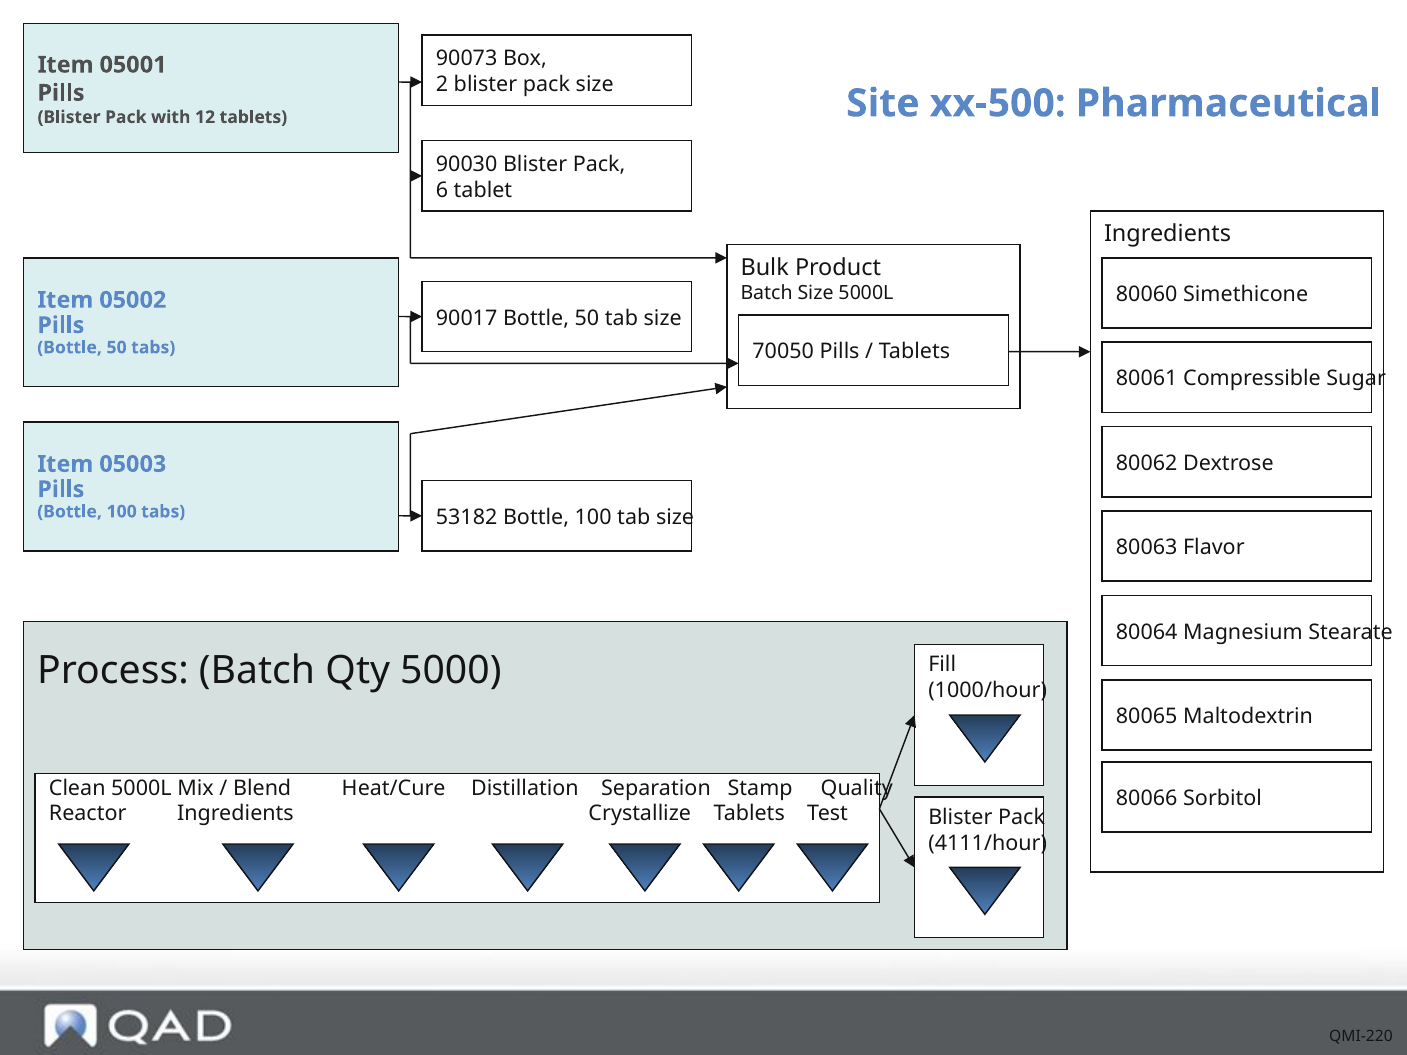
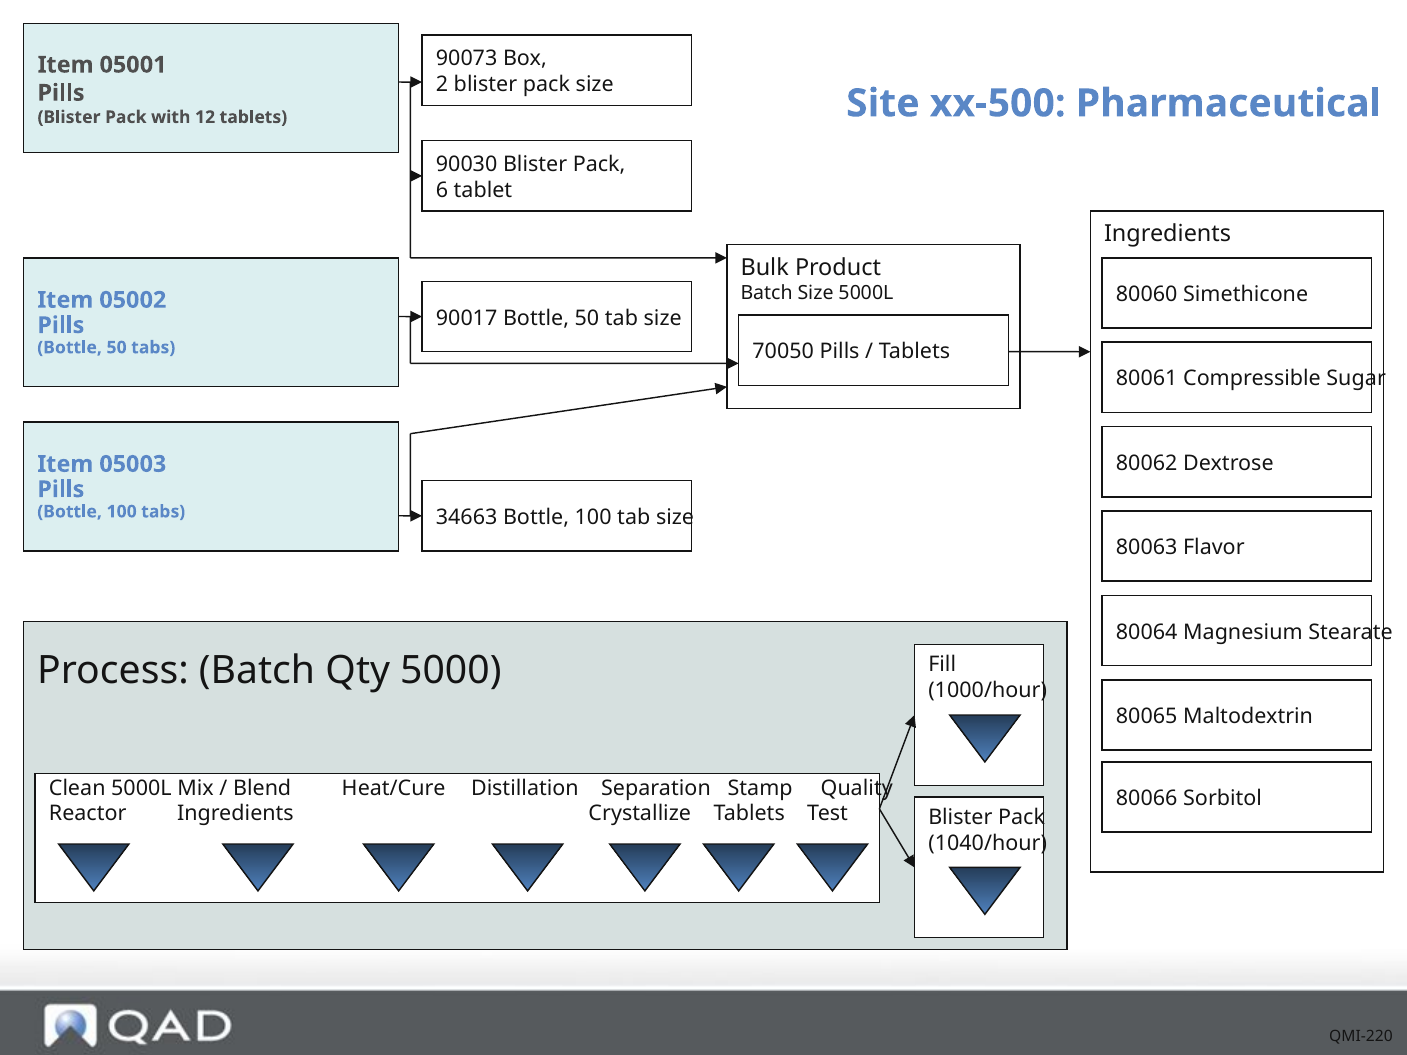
53182: 53182 -> 34663 (467, 517)
4111/hour: 4111/hour -> 1040/hour (988, 843)
